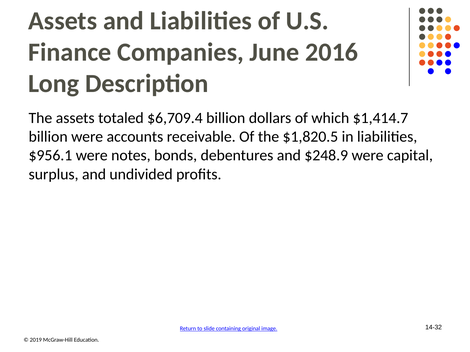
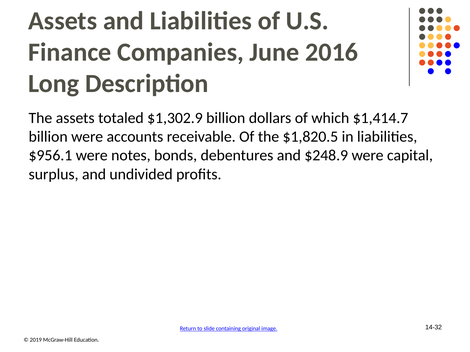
$6,709.4: $6,709.4 -> $1,302.9 (175, 118)
